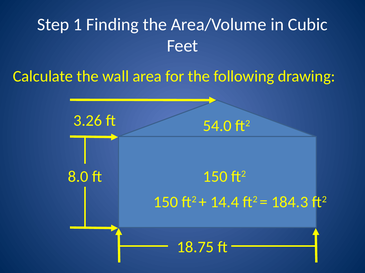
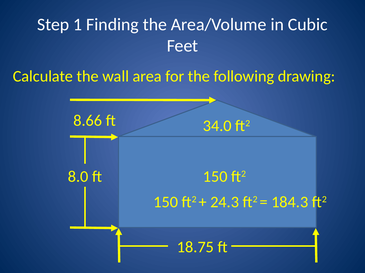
3.26: 3.26 -> 8.66 (88, 121)
54.0: 54.0 -> 34.0 (217, 126)
14.4: 14.4 -> 24.3 (225, 202)
